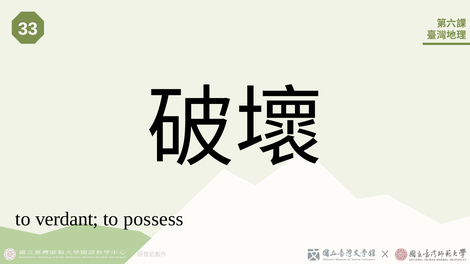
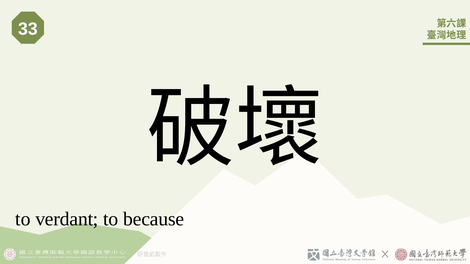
possess: possess -> because (154, 219)
